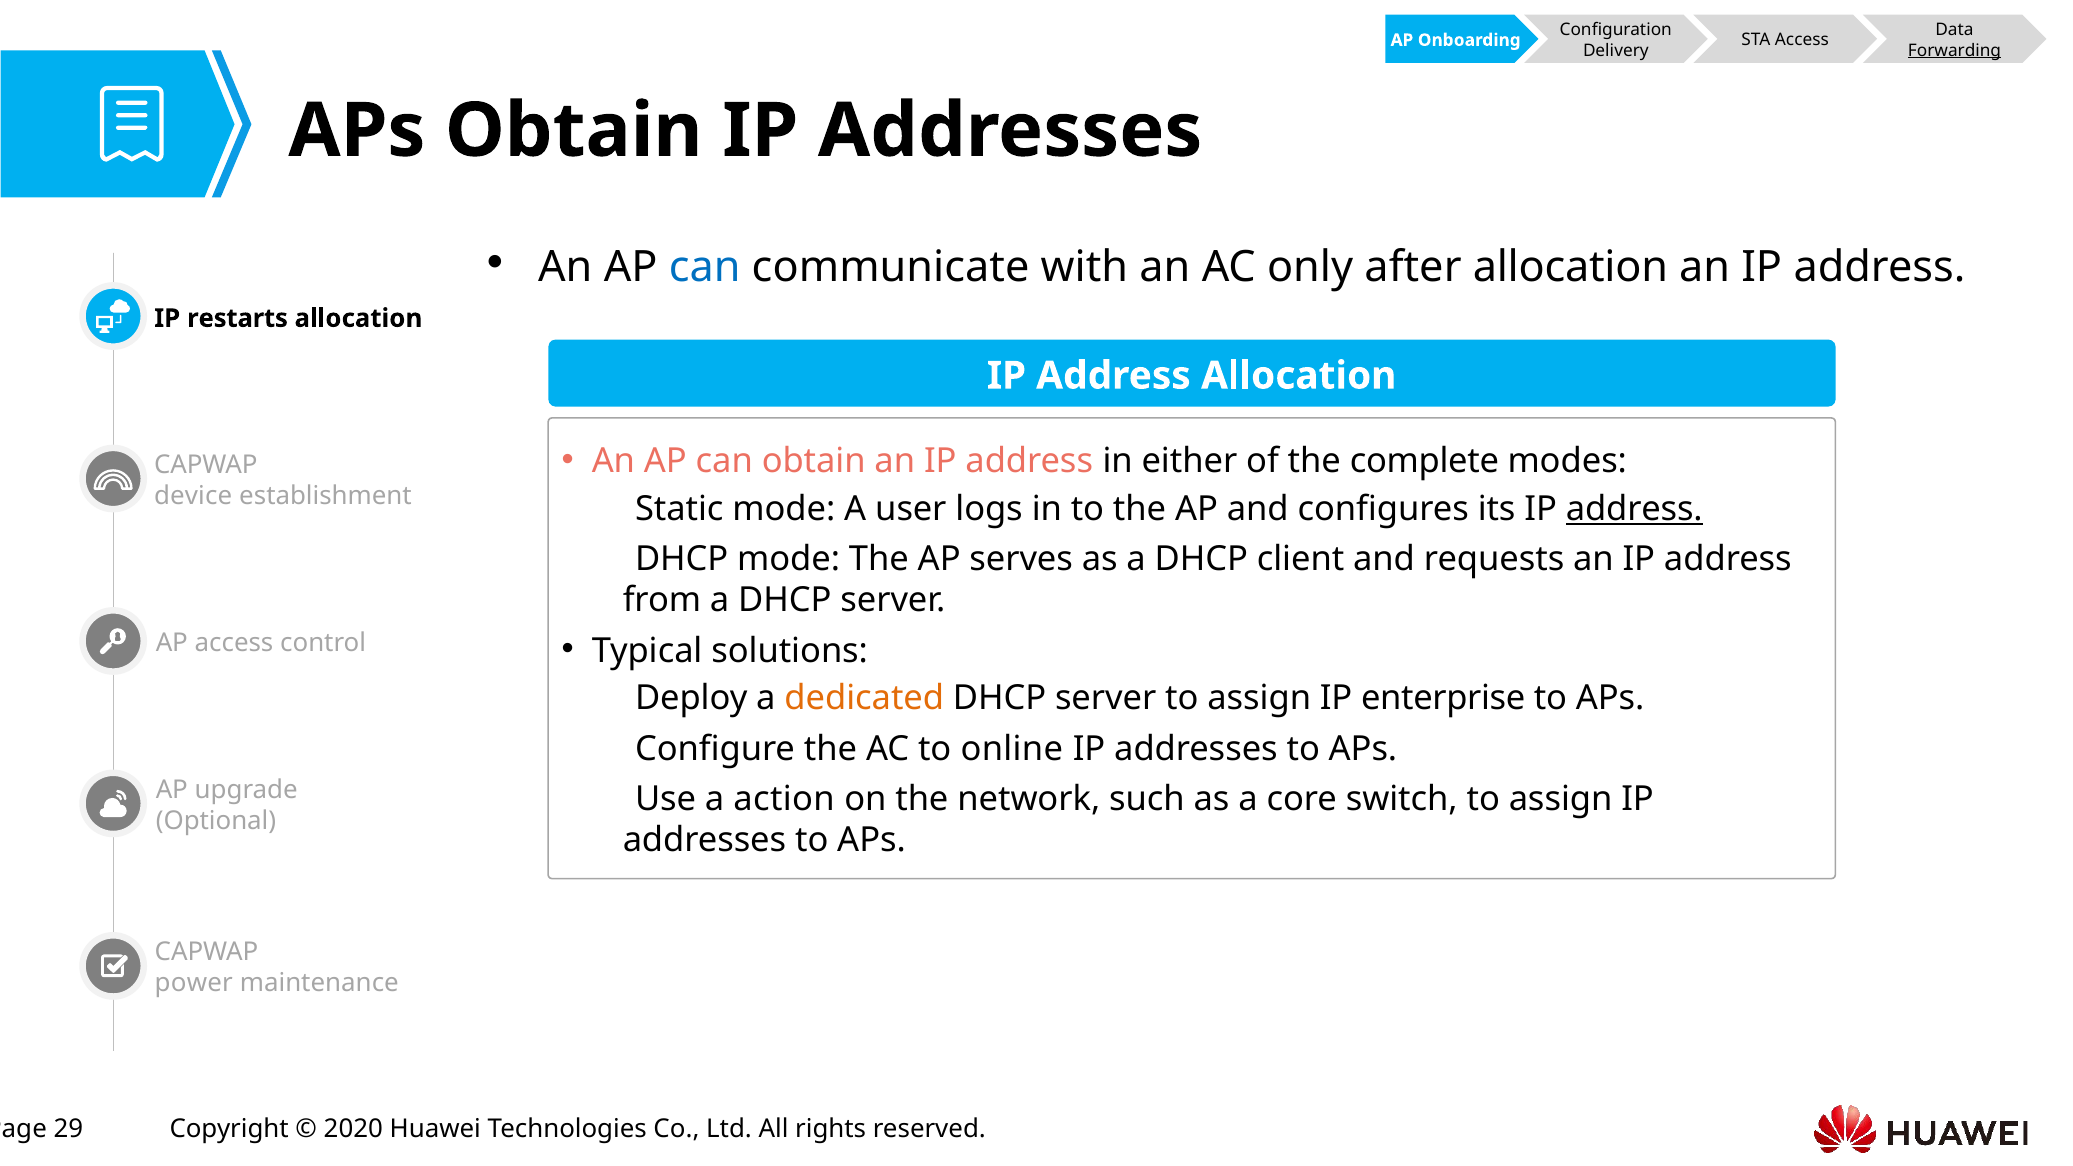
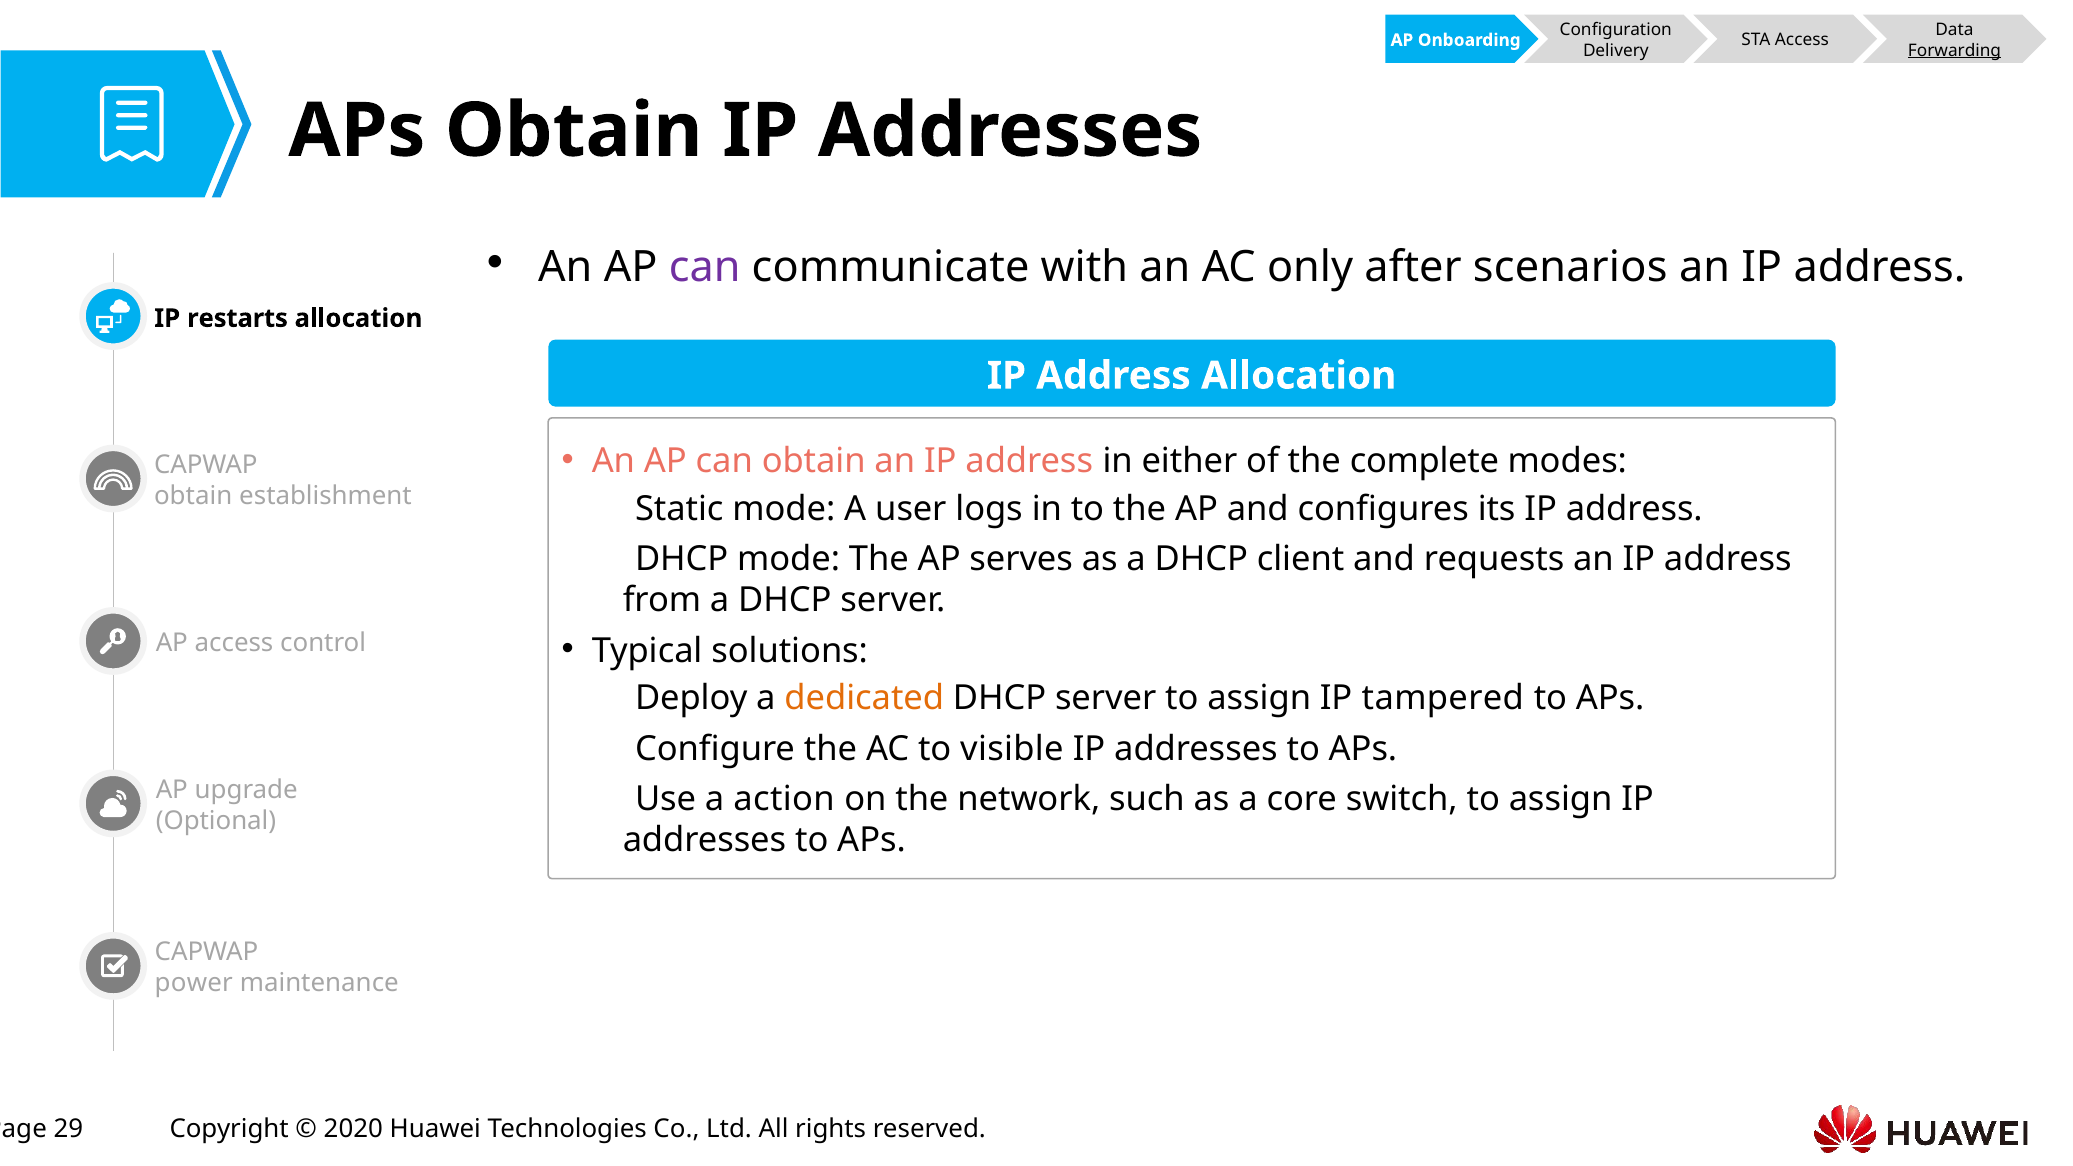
can colour: blue -> purple (705, 268)
after allocation: allocation -> scenarios (1570, 268)
device: device -> obtain (193, 496)
address underline: present -> none (1634, 509)
enterprise: enterprise -> tampered (1443, 699)
online: online -> visible (1012, 749)
